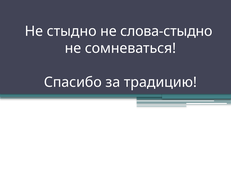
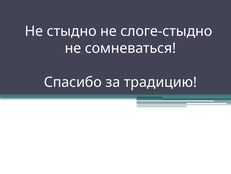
слова-стыдно: слова-стыдно -> слоге-стыдно (166, 31)
